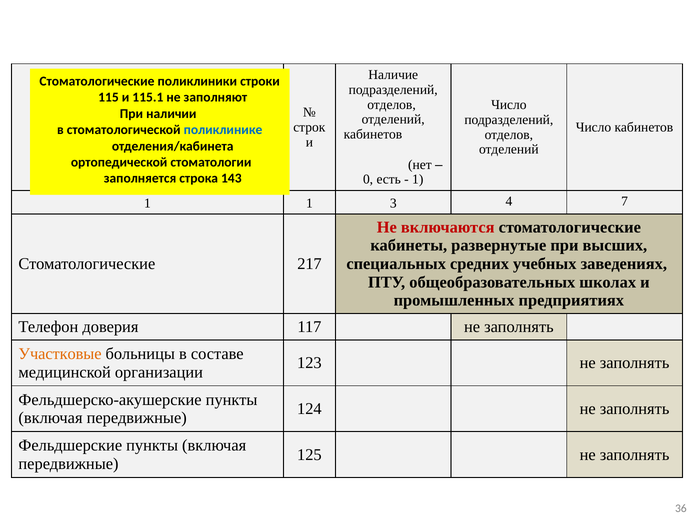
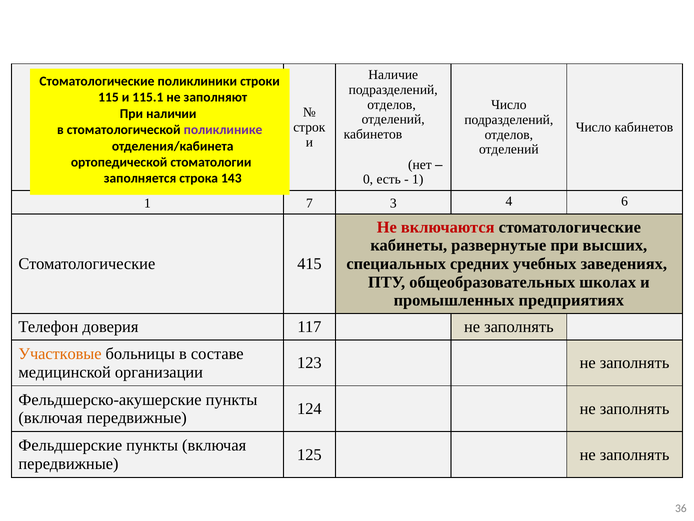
поликлинике colour: blue -> purple (223, 130)
1 1: 1 -> 7 (309, 203)
7: 7 -> 6 (625, 201)
217: 217 -> 415 (309, 264)
